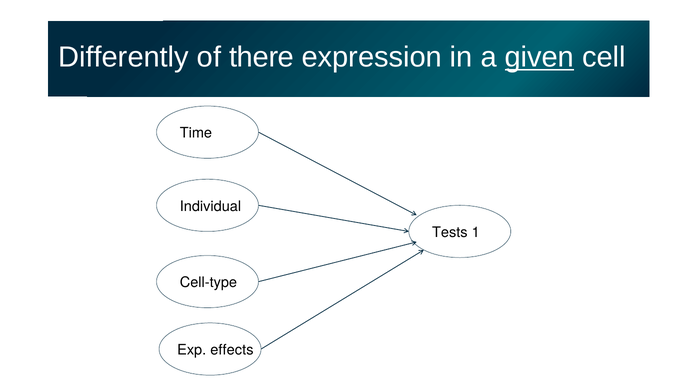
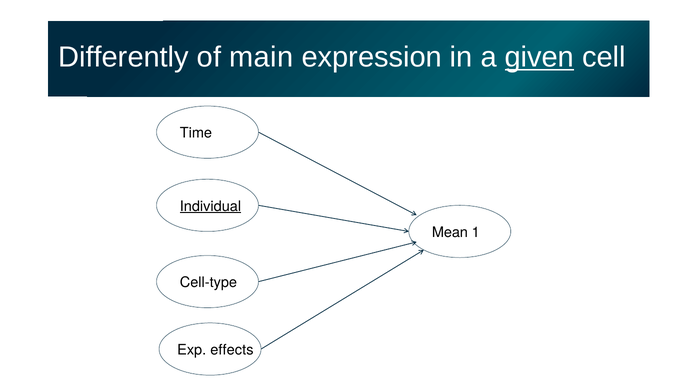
there: there -> main (261, 57)
Individual underline: none -> present (210, 206)
Tests: Tests -> Mean (450, 232)
